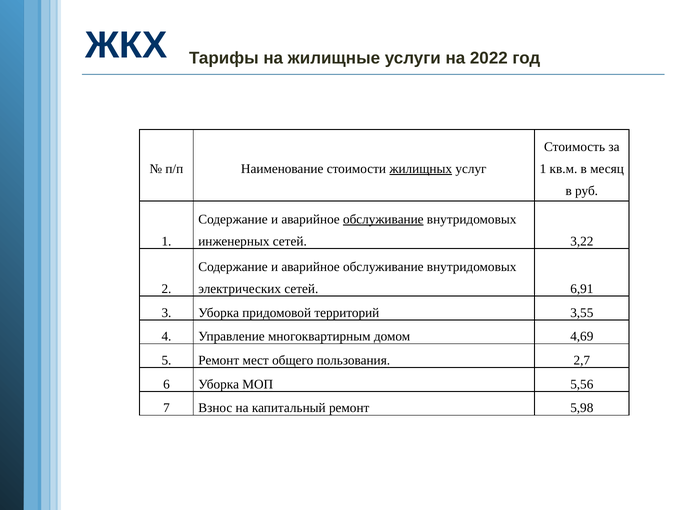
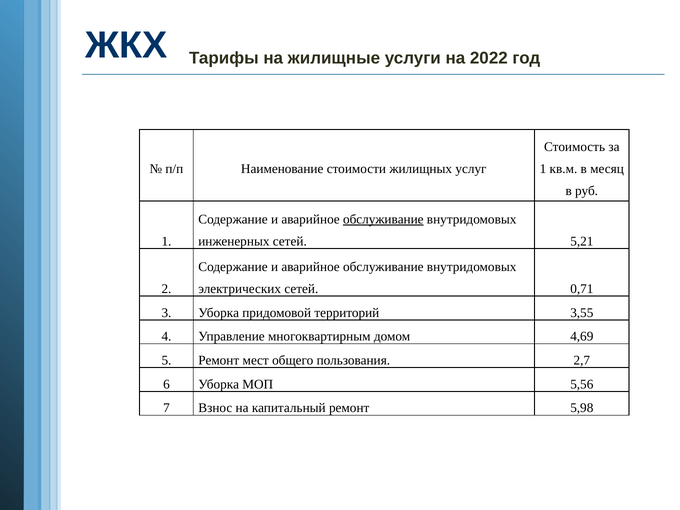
жилищных underline: present -> none (421, 169)
3,22: 3,22 -> 5,21 (582, 241)
6,91: 6,91 -> 0,71 (582, 289)
